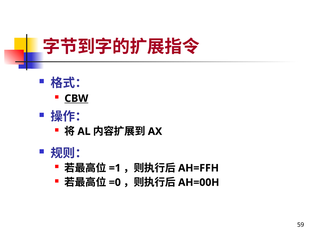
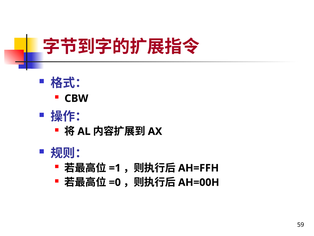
CBW underline: present -> none (76, 98)
